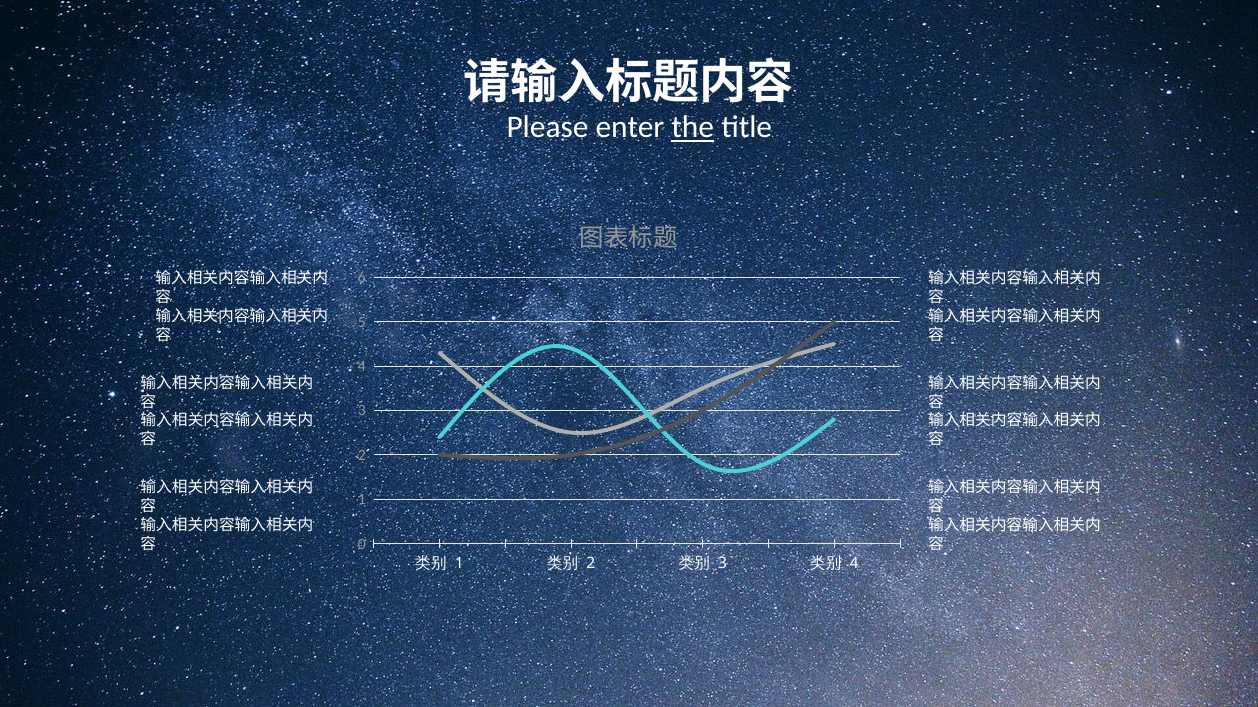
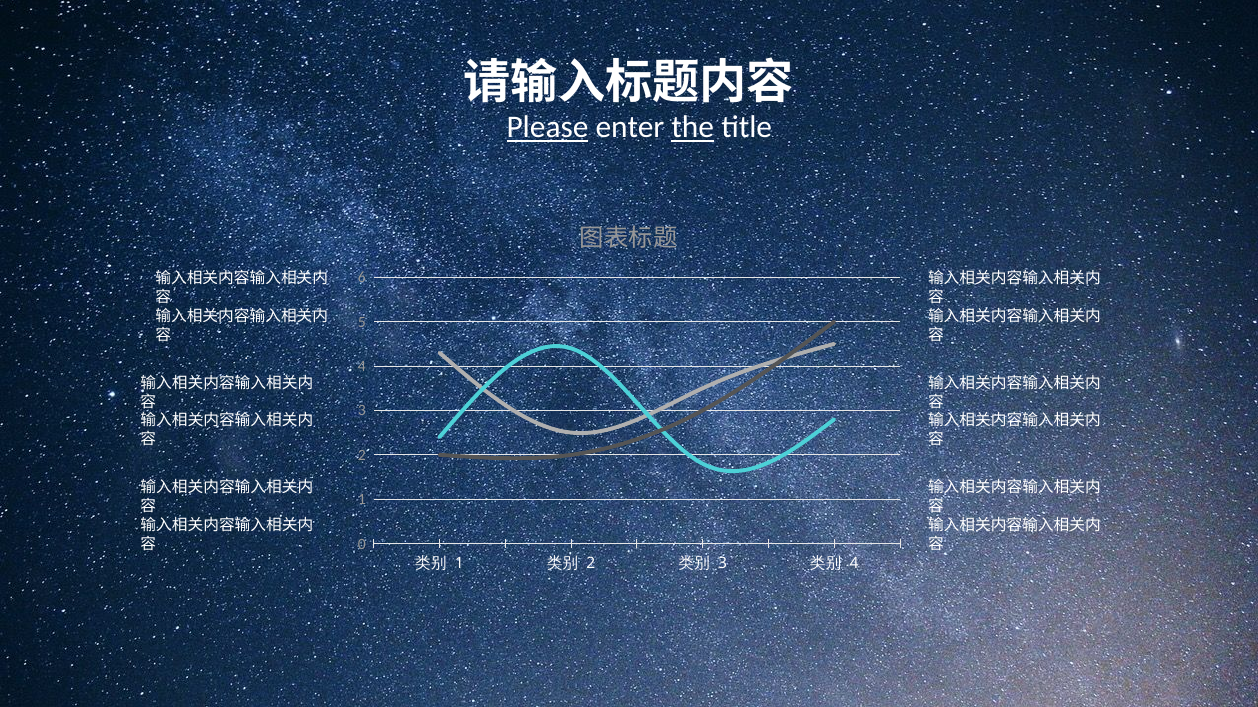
Please underline: none -> present (548, 128)
